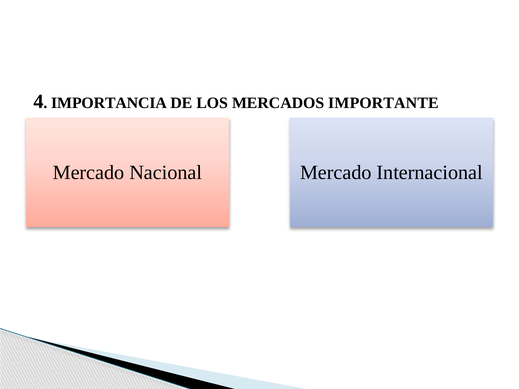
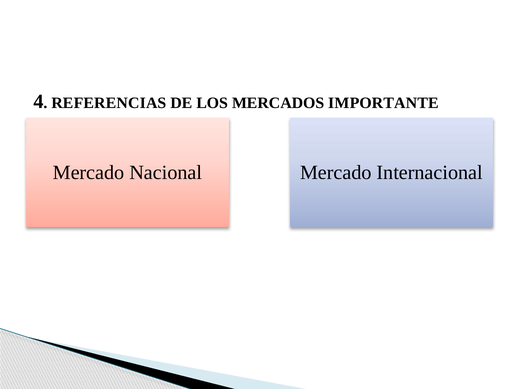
IMPORTANCIA: IMPORTANCIA -> REFERENCIAS (109, 103)
